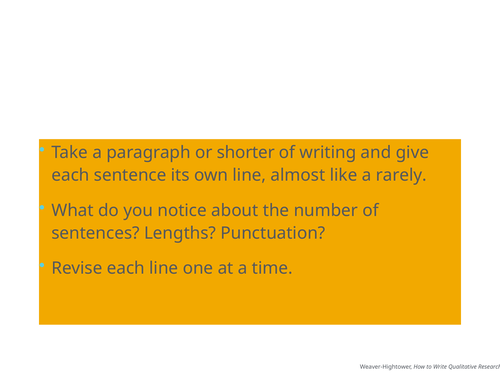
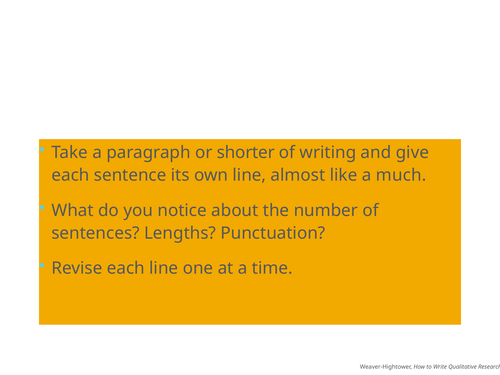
rarely: rarely -> much (401, 175)
